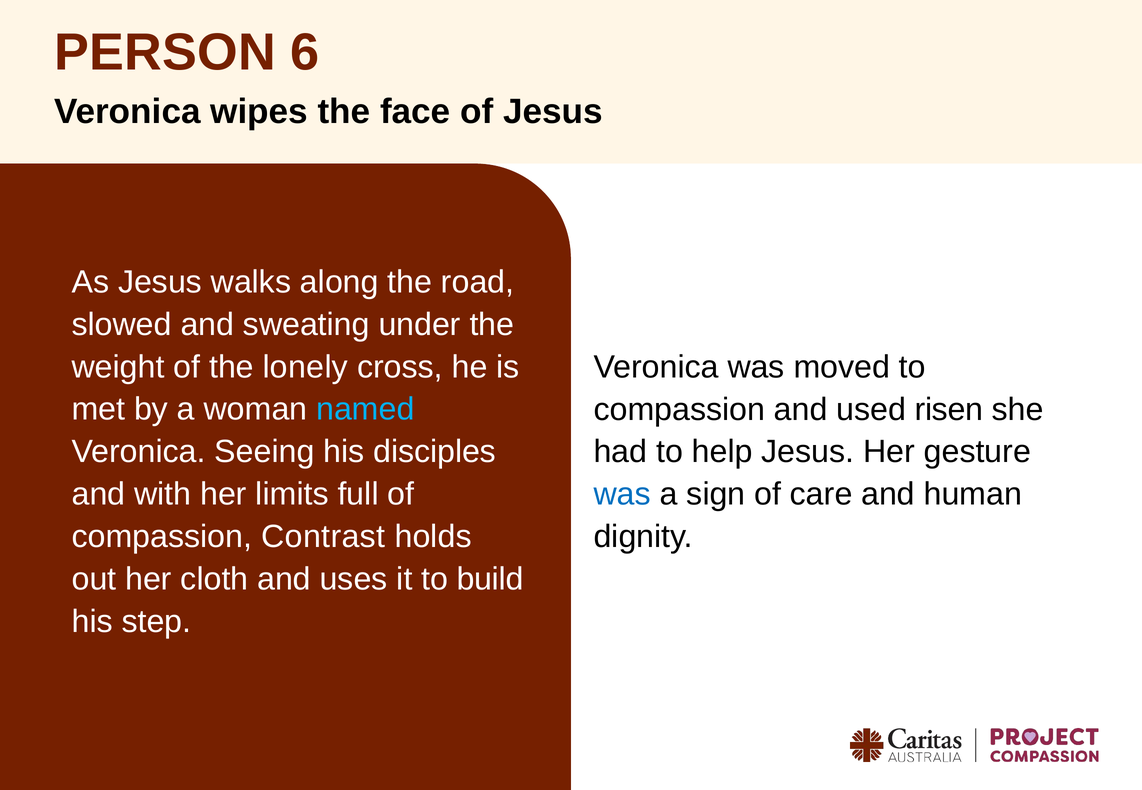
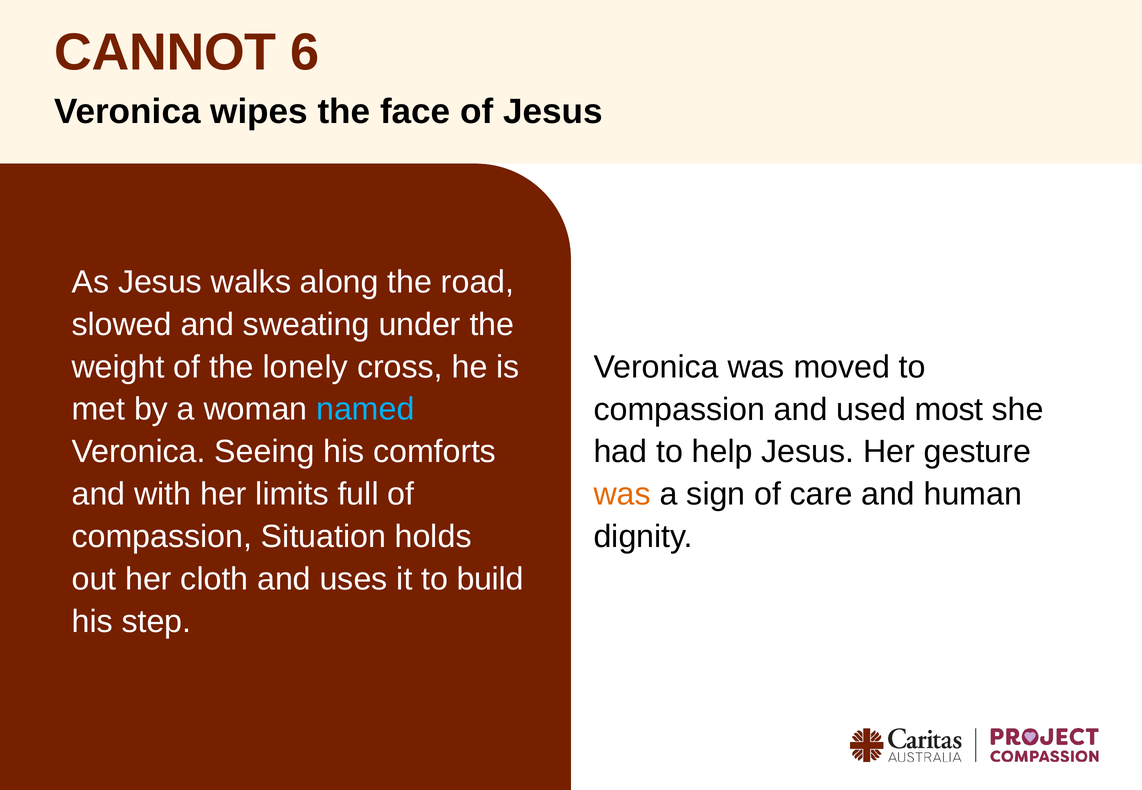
PERSON: PERSON -> CANNOT (165, 53)
risen: risen -> most (949, 410)
disciples: disciples -> comforts (435, 452)
was colour: blue -> orange (622, 495)
Contrast: Contrast -> Situation (323, 537)
